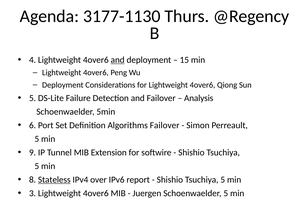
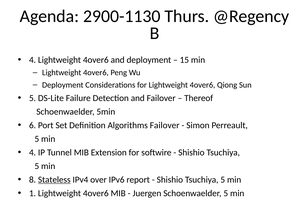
3177-1130: 3177-1130 -> 2900-1130 (122, 16)
and underline: present -> none (118, 60)
Analysis: Analysis -> Thereof (199, 98)
9: 9 -> 4 (32, 152)
3: 3 -> 1 (32, 193)
